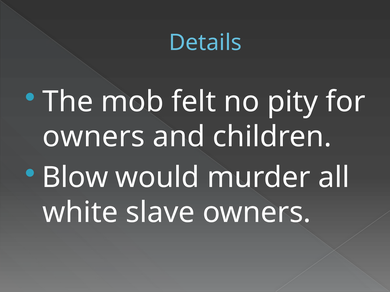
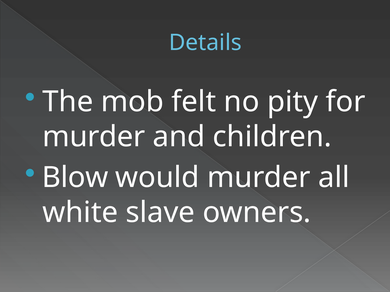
owners: owners -> murder (94, 137)
